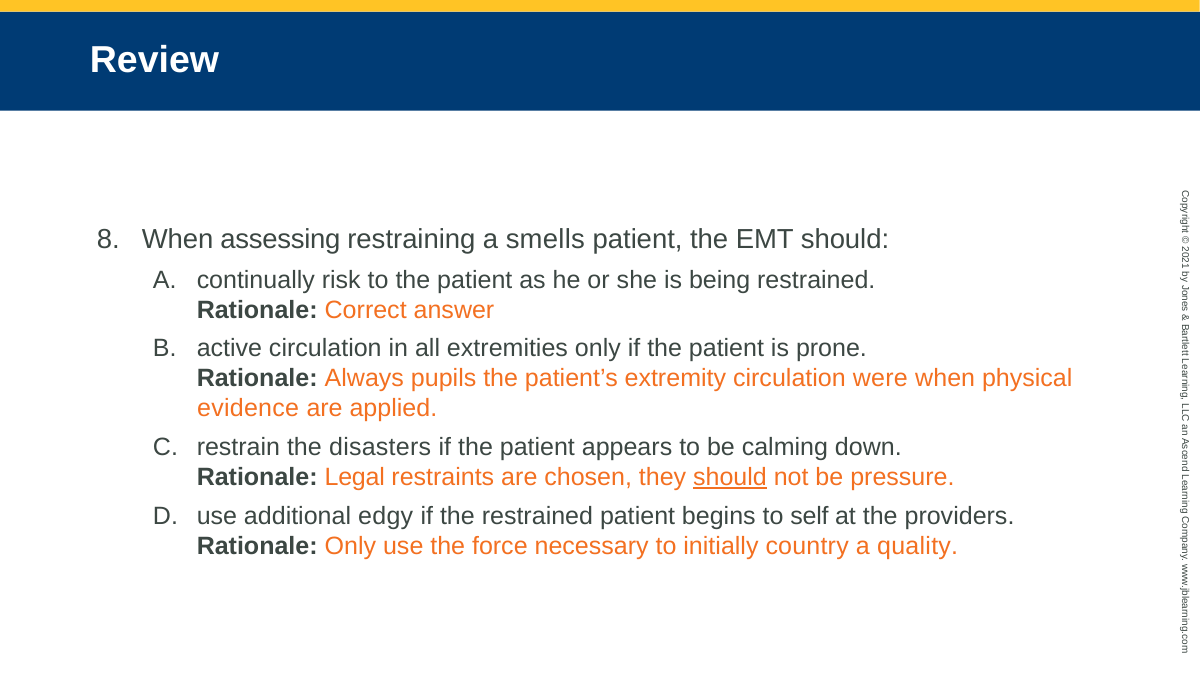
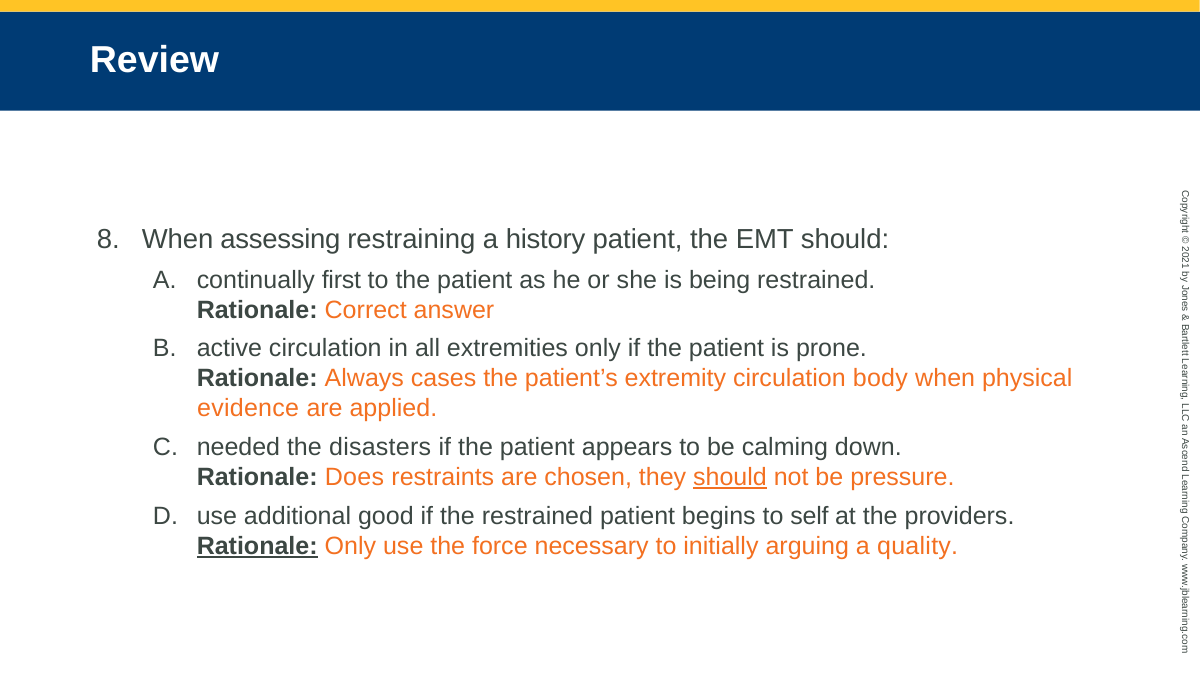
smells: smells -> history (546, 240)
risk: risk -> first (341, 280)
pupils: pupils -> cases (444, 379)
were: were -> body (880, 379)
restrain: restrain -> needed (238, 447)
Legal: Legal -> Does (354, 477)
edgy: edgy -> good (386, 516)
Rationale underline: none -> present (257, 546)
country: country -> arguing (807, 546)
